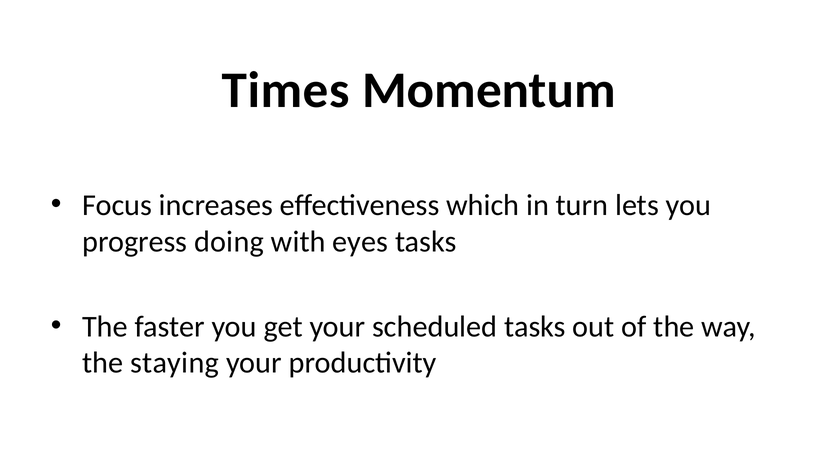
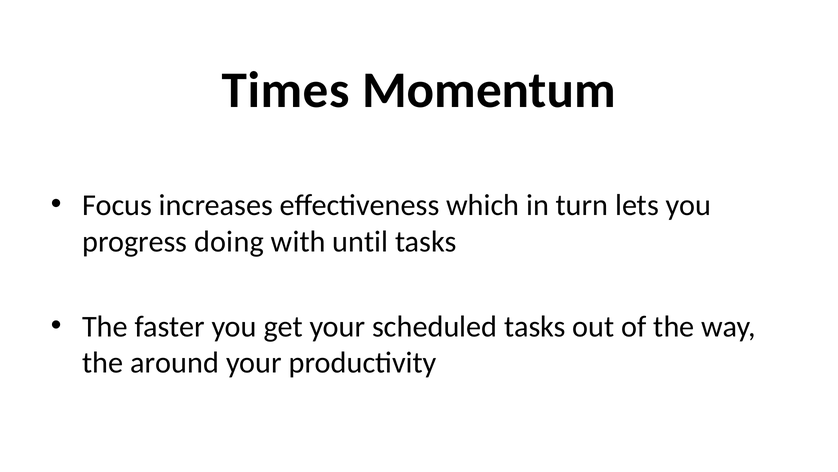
eyes: eyes -> until (360, 241)
staying: staying -> around (175, 362)
